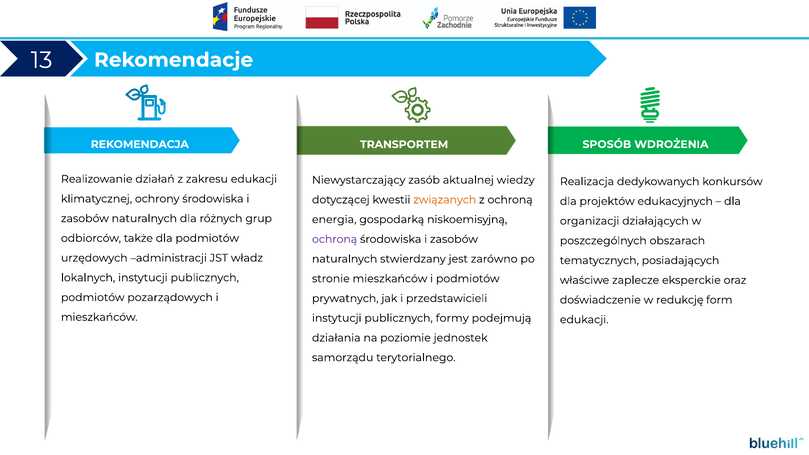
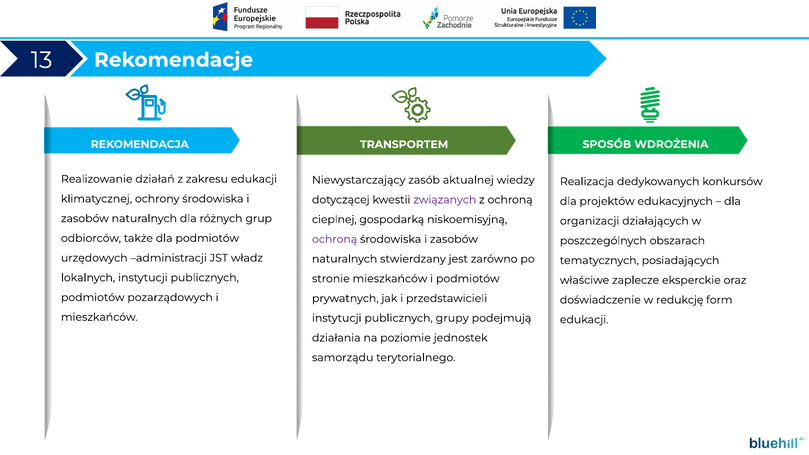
związanych colour: orange -> purple (445, 200)
energia: energia -> cieplnej (334, 220)
formy: formy -> grupy (452, 318)
